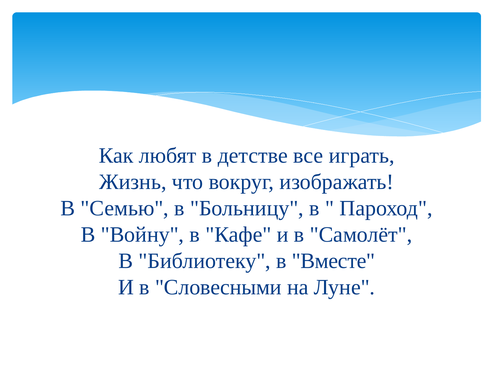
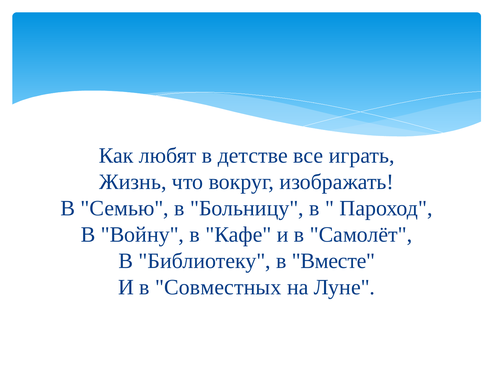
Словесными: Словесными -> Совместных (218, 287)
